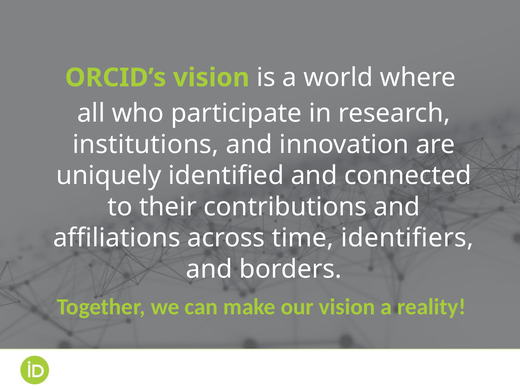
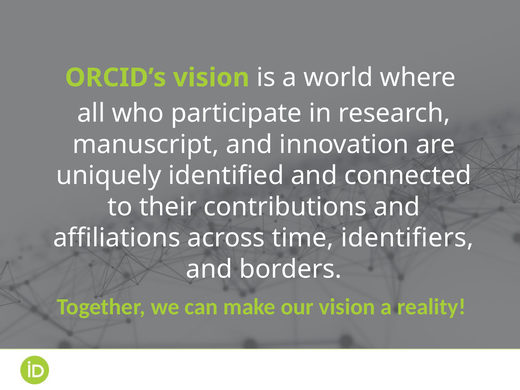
institutions: institutions -> manuscript (146, 144)
